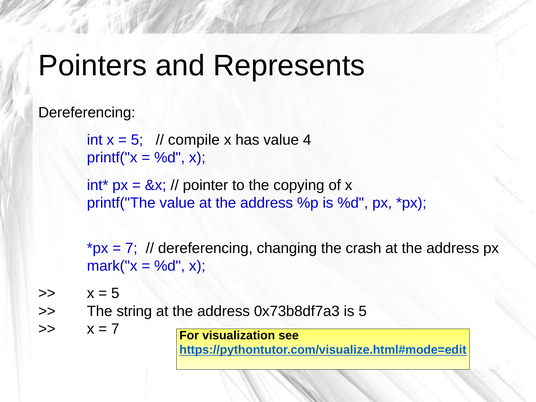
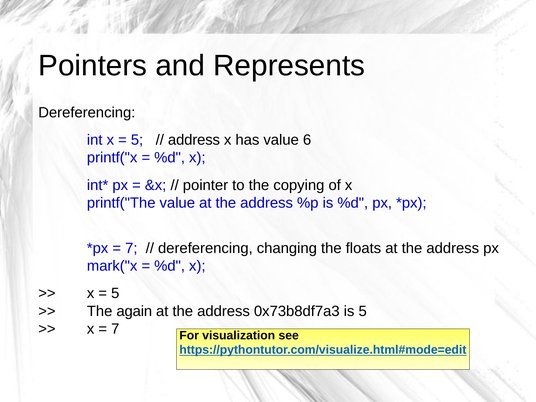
compile: compile -> address (194, 140)
4: 4 -> 6 (307, 140)
crash: crash -> floats (363, 248)
string: string -> again (134, 311)
